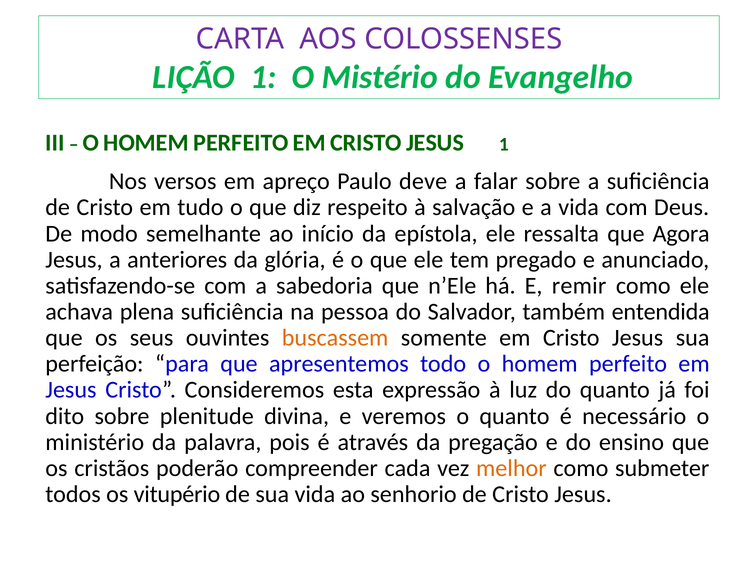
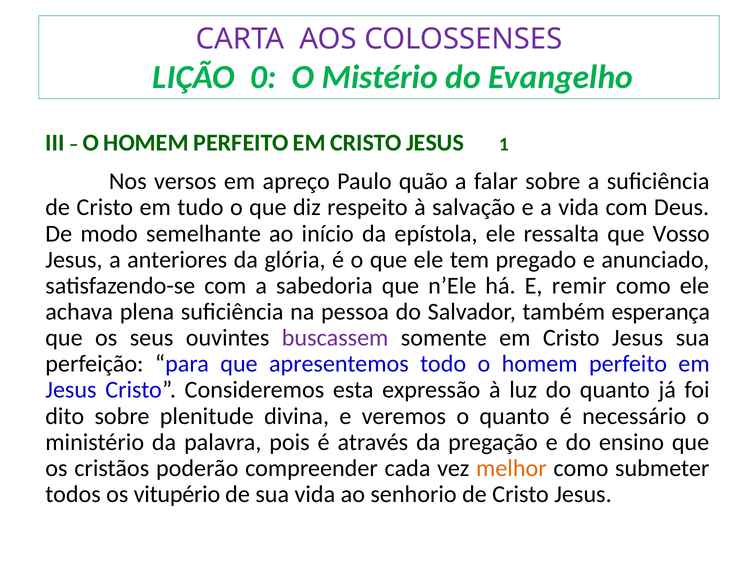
LIÇÃO 1: 1 -> 0 (263, 77)
deve: deve -> quão (423, 181)
Agora: Agora -> Vosso (681, 234)
entendida: entendida -> esperança (661, 312)
buscassem colour: orange -> purple (335, 338)
